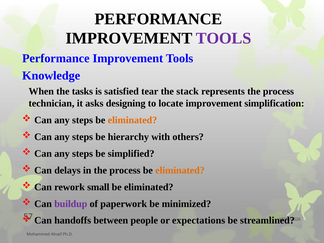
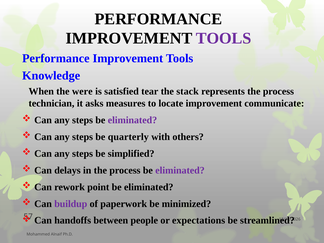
tasks: tasks -> were (82, 91)
designing: designing -> measures (126, 103)
simplification: simplification -> communicate (274, 103)
eliminated colour: orange -> purple (132, 120)
hierarchy: hierarchy -> quarterly (128, 137)
eliminated colour: orange -> purple (180, 170)
small: small -> point (98, 187)
